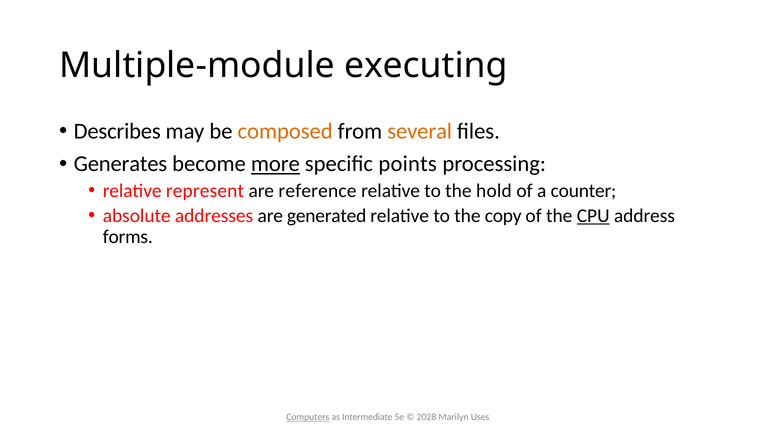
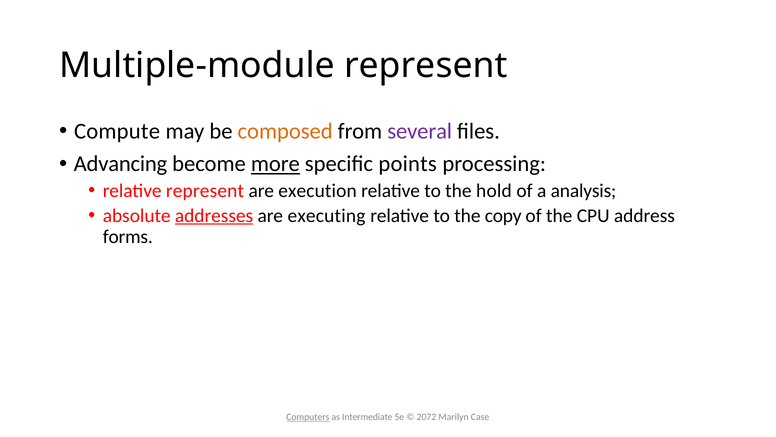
Multiple-module executing: executing -> represent (426, 65)
Describes: Describes -> Compute (117, 131)
several colour: orange -> purple (420, 131)
Generates: Generates -> Advancing (120, 164)
reference: reference -> execution (317, 190)
counter: counter -> analysis (583, 190)
addresses underline: none -> present (214, 215)
generated: generated -> executing (326, 215)
CPU underline: present -> none (593, 215)
2028: 2028 -> 2072 (426, 417)
Uses: Uses -> Case (480, 417)
